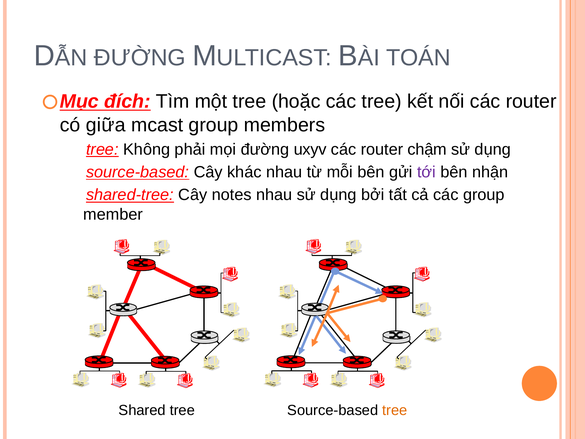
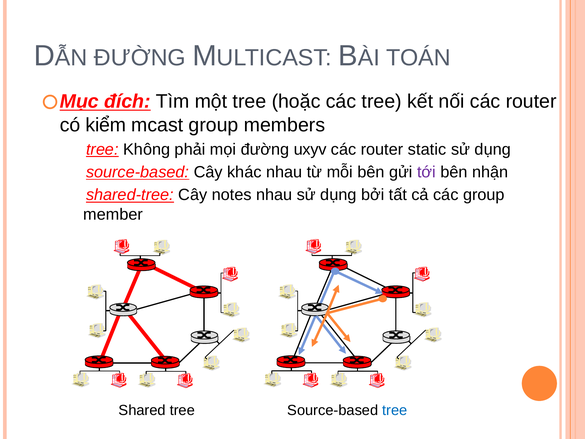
giữa: giữa -> kiểm (106, 125)
chậm: chậm -> static (427, 149)
tree colour: orange -> blue (395, 410)
